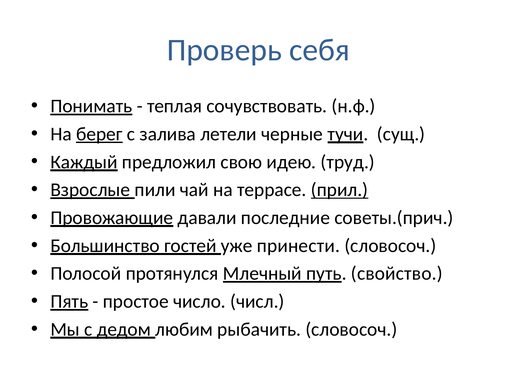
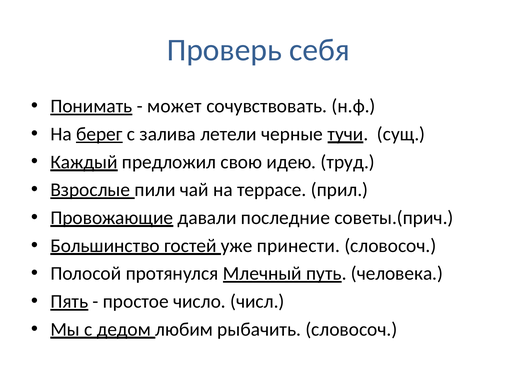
теплая: теплая -> может (174, 106)
прил underline: present -> none (340, 190)
свойство: свойство -> человека (397, 273)
